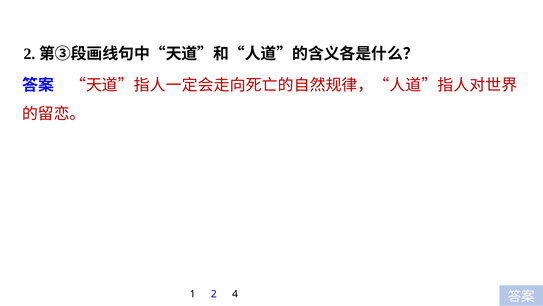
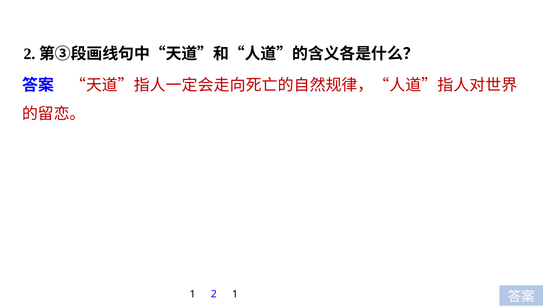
2 4: 4 -> 1 (235, 294)
